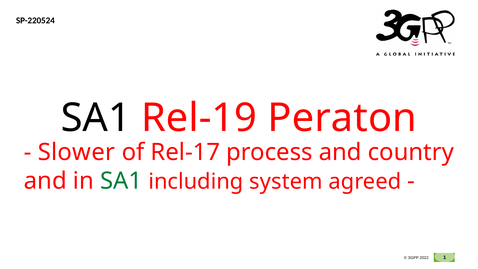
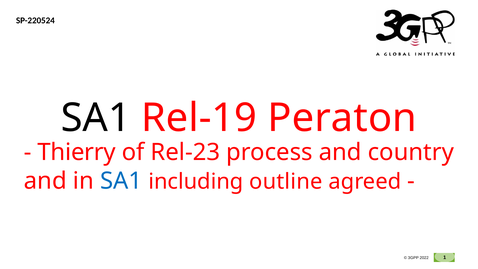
Slower: Slower -> Thierry (77, 152)
Rel-17: Rel-17 -> Rel-23 (185, 152)
SA1 colour: green -> blue (121, 181)
system: system -> outline (286, 181)
